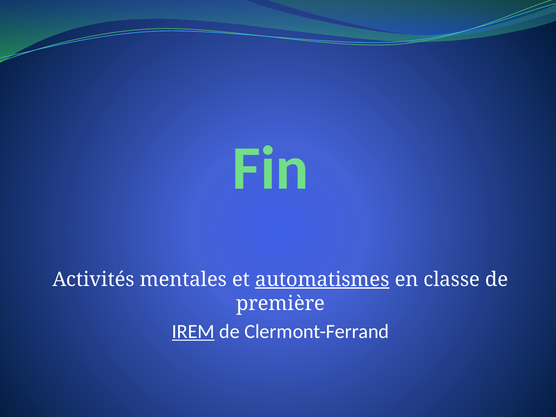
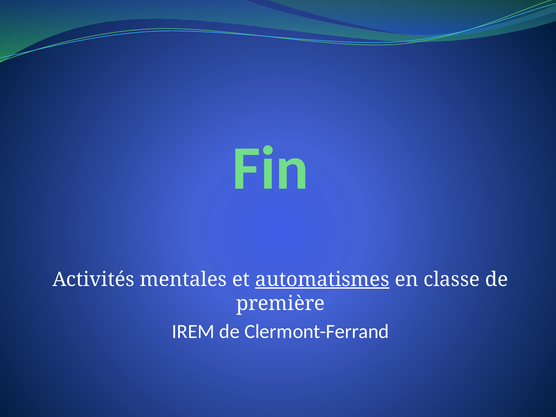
IREM underline: present -> none (193, 332)
